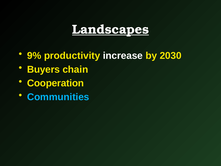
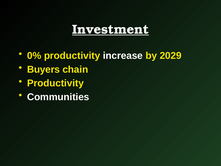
Landscapes: Landscapes -> Investment (111, 29)
9%: 9% -> 0% (34, 56)
2030: 2030 -> 2029 (171, 56)
Cooperation: Cooperation -> Productivity (55, 83)
Communities colour: light blue -> white (58, 97)
